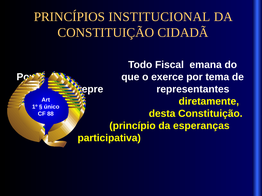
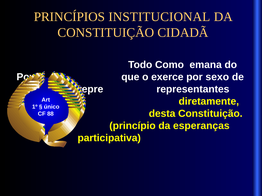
Fiscal: Fiscal -> Como (169, 65)
tema: tema -> sexo (217, 77)
